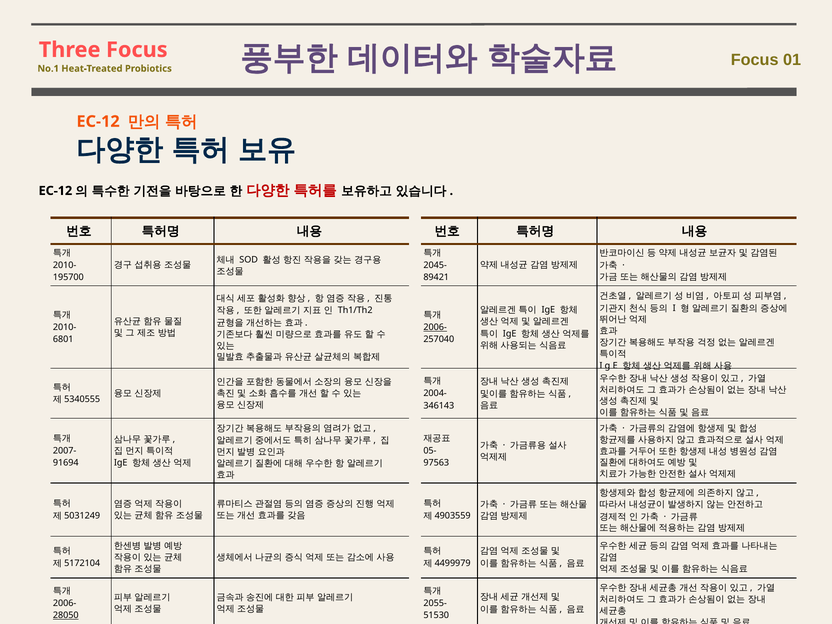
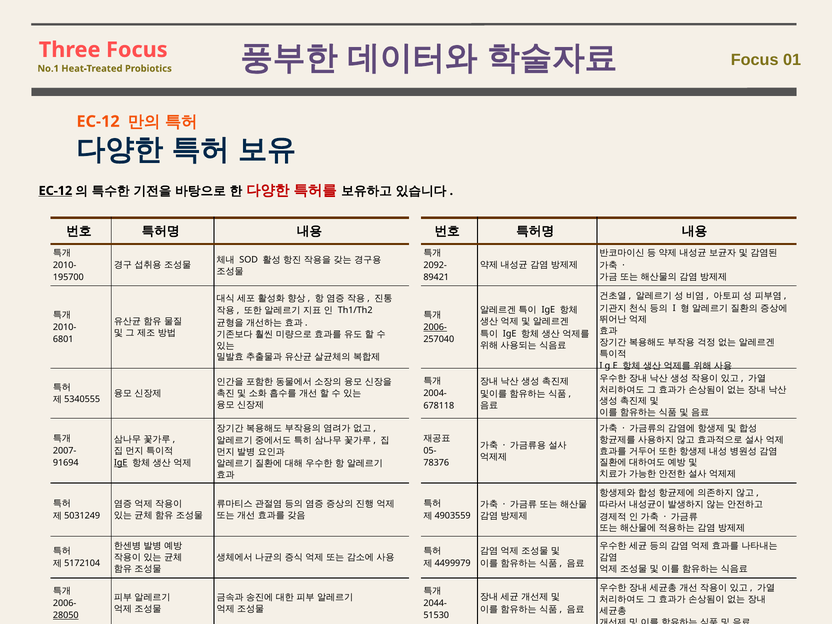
EC-12 underline: none -> present (55, 191)
2045-: 2045- -> 2092- (435, 265)
346143: 346143 -> 678118 (439, 406)
IgE underline: none -> present (121, 463)
97563: 97563 -> 78376 (436, 463)
2055-: 2055- -> 2044- (435, 603)
